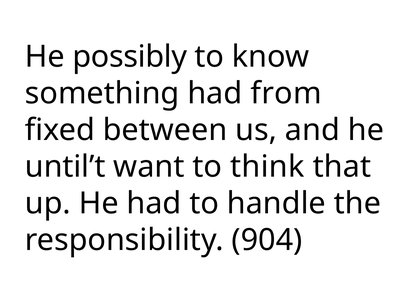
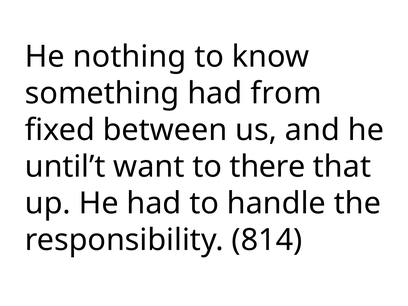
possibly: possibly -> nothing (130, 57)
think: think -> there (268, 167)
904: 904 -> 814 (267, 240)
